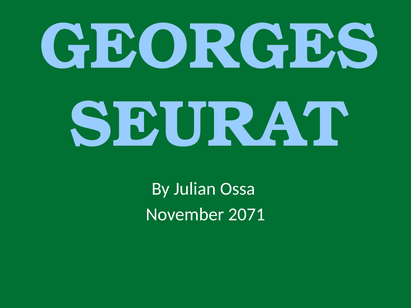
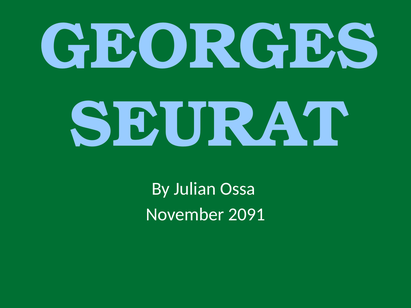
2071: 2071 -> 2091 (247, 215)
